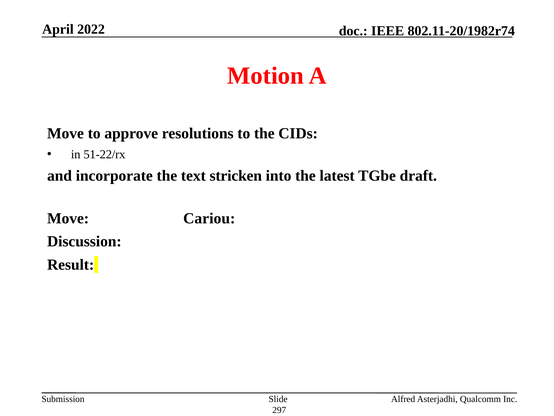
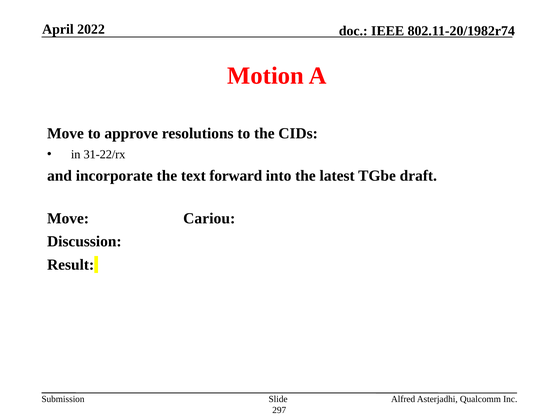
51-22/rx: 51-22/rx -> 31-22/rx (104, 154)
stricken: stricken -> forward (236, 176)
